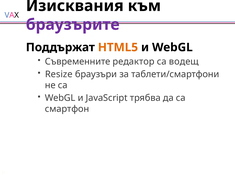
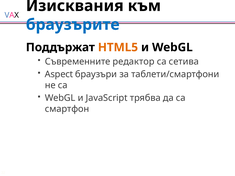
браузърите colour: purple -> blue (73, 25)
водещ: водещ -> сетива (184, 62)
Resize: Resize -> Aspect (59, 74)
